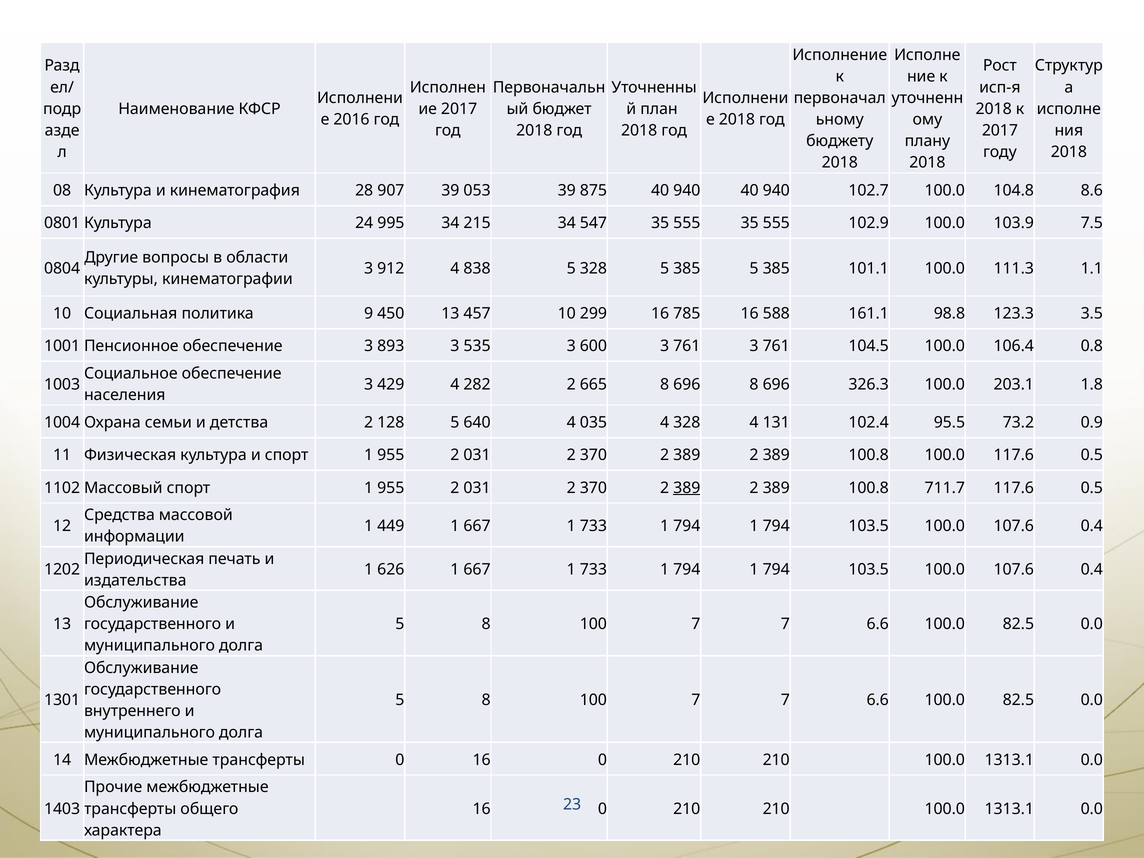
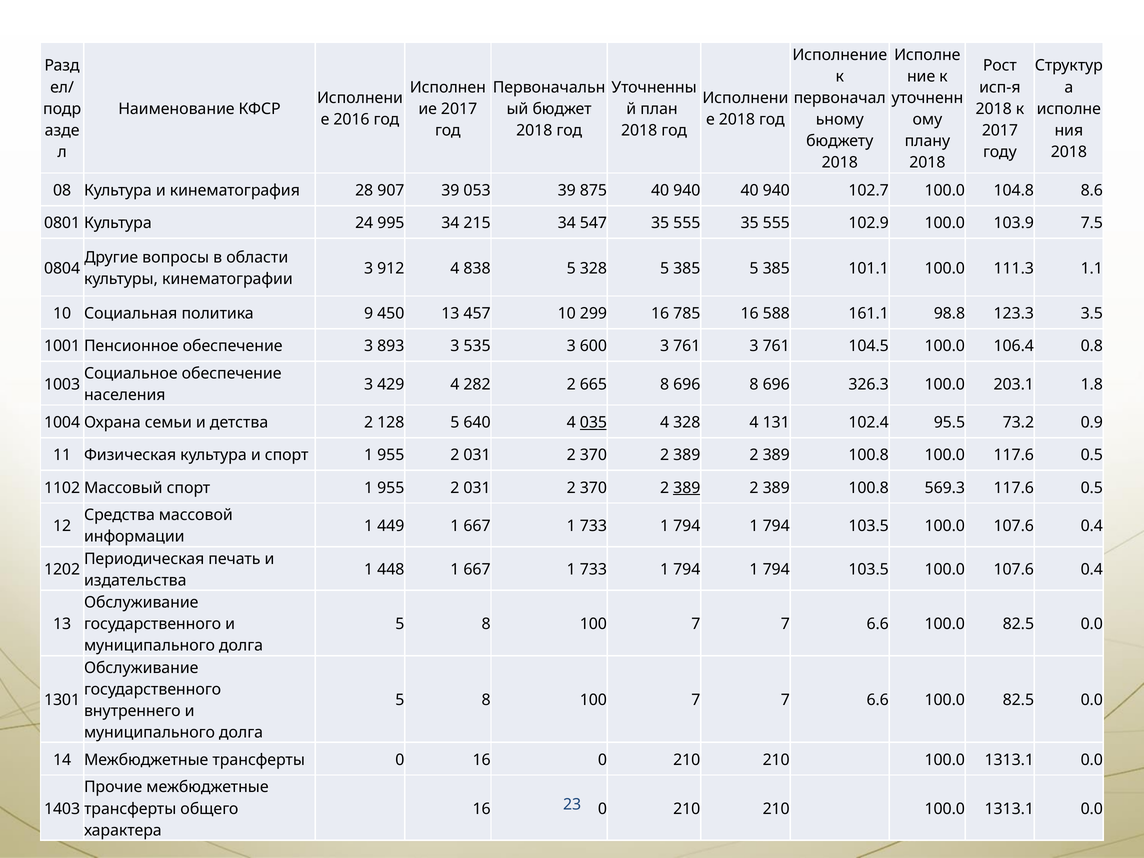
035 underline: none -> present (593, 422)
711.7: 711.7 -> 569.3 (945, 488)
626: 626 -> 448 (391, 570)
